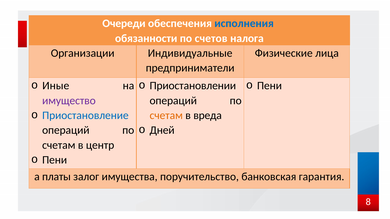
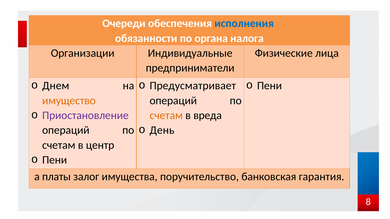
счетов: счетов -> органа (211, 38)
Иные: Иные -> Днем (56, 86)
Приостановлении: Приостановлении -> Предусматривает (193, 86)
имущество colour: purple -> orange (69, 101)
Приостановление colour: blue -> purple (85, 116)
Дней: Дней -> День (162, 130)
